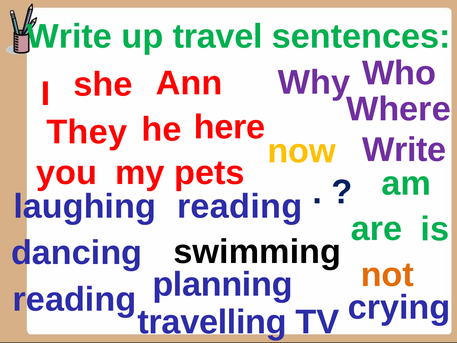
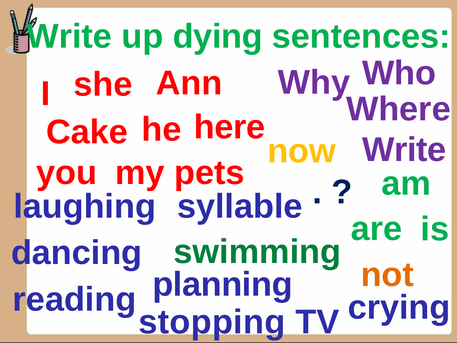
travel: travel -> dying (218, 37)
They: They -> Cake (87, 132)
reading: reading -> syllable (240, 206)
swimming colour: black -> green (257, 252)
travelling: travelling -> stopping (212, 322)
